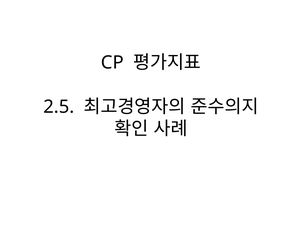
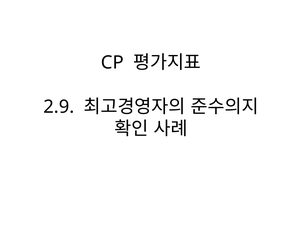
2.5: 2.5 -> 2.9 (59, 107)
